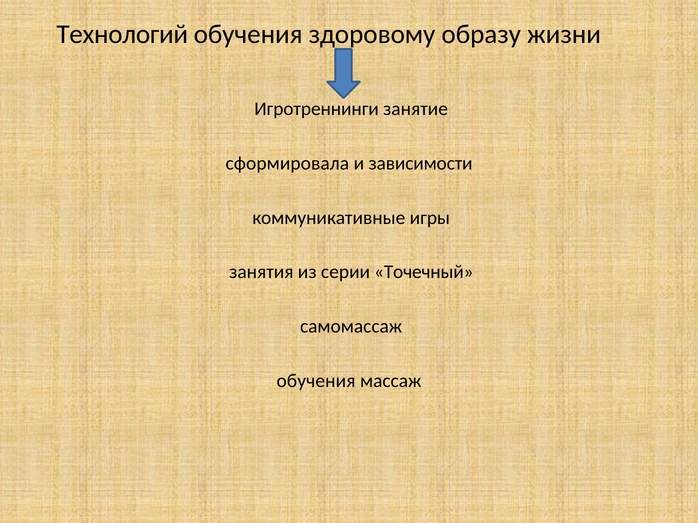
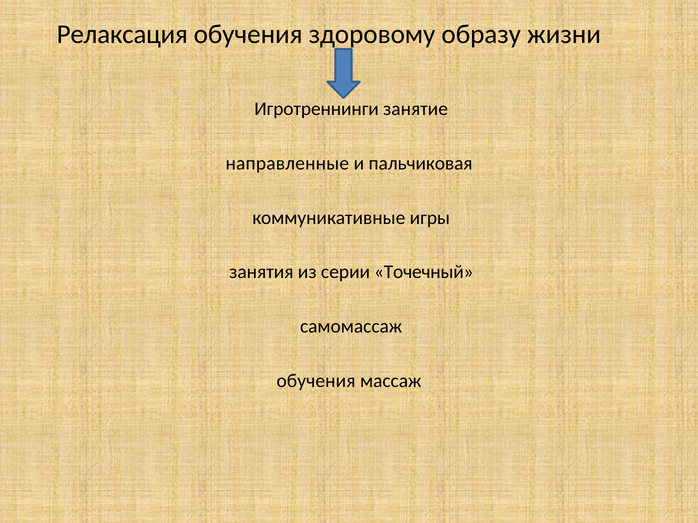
Технологий: Технологий -> Релаксация (122, 35)
сформировала: сформировала -> направленные (287, 164)
зависимости: зависимости -> пальчиковая (421, 164)
